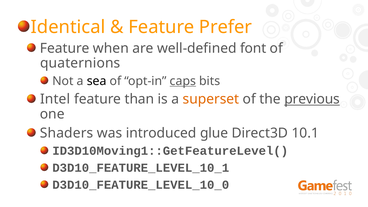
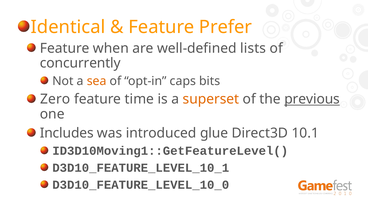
font: font -> lists (253, 48)
quaternions: quaternions -> concurrently (80, 63)
sea colour: black -> orange (97, 81)
caps underline: present -> none (183, 81)
Intel: Intel -> Zero (55, 99)
than: than -> time (139, 99)
Shaders: Shaders -> Includes (67, 133)
